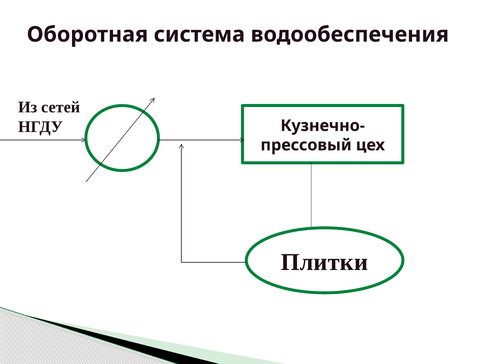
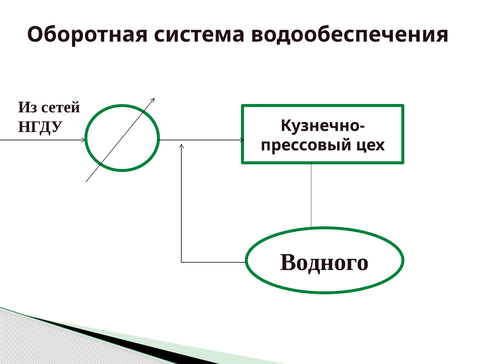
Плитки: Плитки -> Водного (325, 262)
